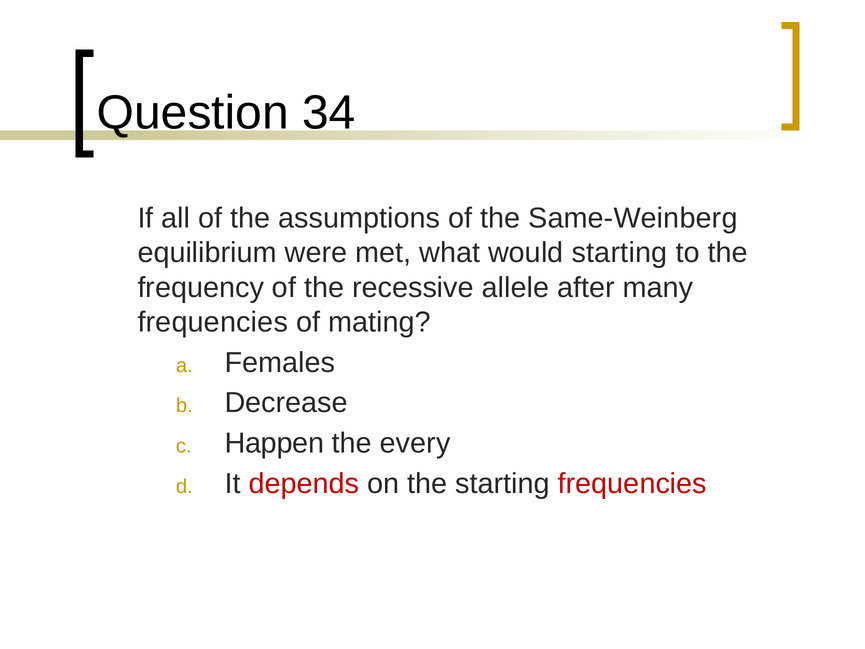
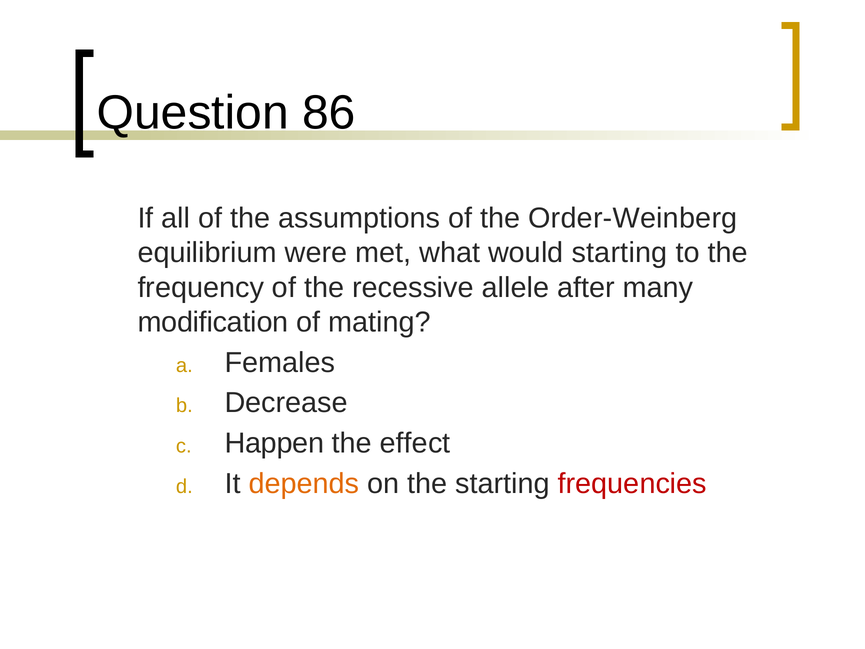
34: 34 -> 86 (329, 113)
Same-Weinberg: Same-Weinberg -> Order-Weinberg (633, 218)
frequencies: frequencies -> modification (213, 322)
every: every -> effect (415, 443)
depends colour: red -> orange (304, 483)
